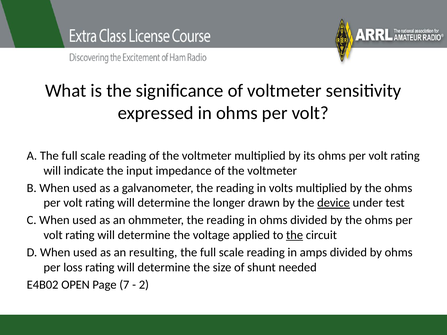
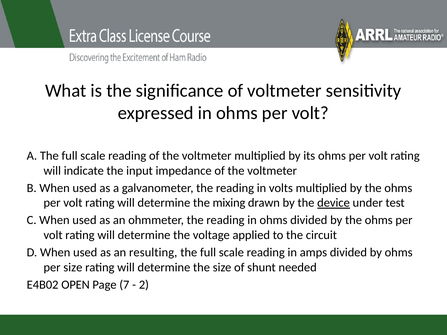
longer: longer -> mixing (229, 203)
the underline: present -> none (295, 235)
per loss: loss -> size (73, 268)
